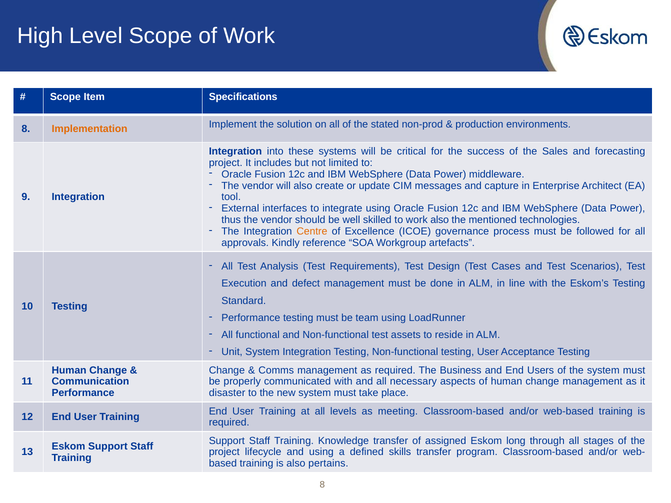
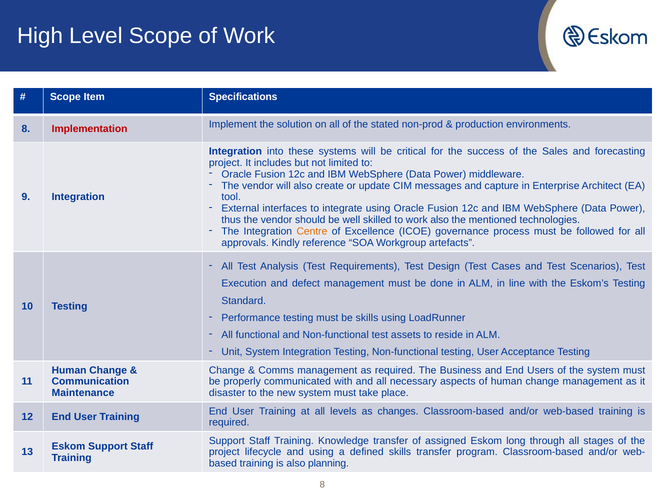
Implementation colour: orange -> red (90, 129)
be team: team -> skills (367, 318)
Performance: Performance -> Maintenance (83, 393)
meeting: meeting -> changes (398, 411)
pertains: pertains -> planning (328, 464)
